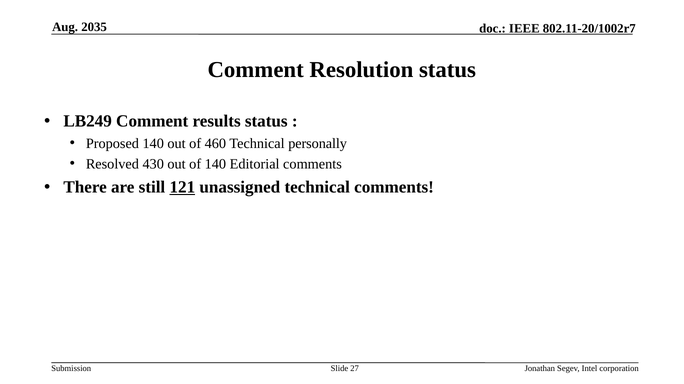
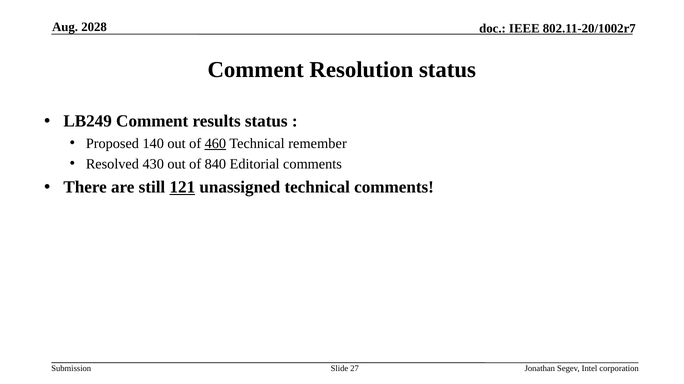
2035: 2035 -> 2028 (94, 27)
460 underline: none -> present (215, 144)
personally: personally -> remember (318, 144)
of 140: 140 -> 840 (215, 164)
